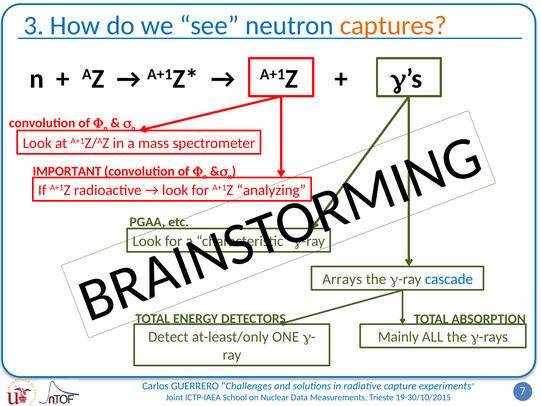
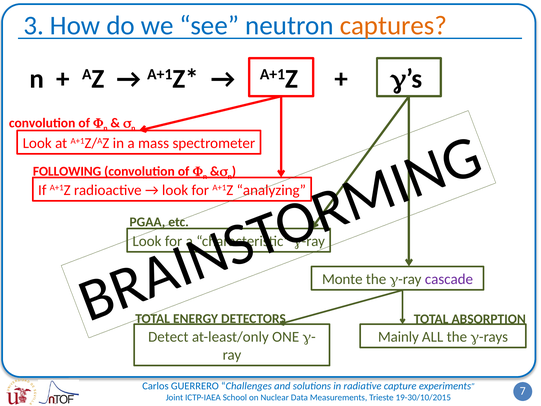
IMPORTANT: IMPORTANT -> FOLLOWING (67, 171)
Arrays: Arrays -> Monte (342, 279)
cascade colour: blue -> purple (449, 279)
